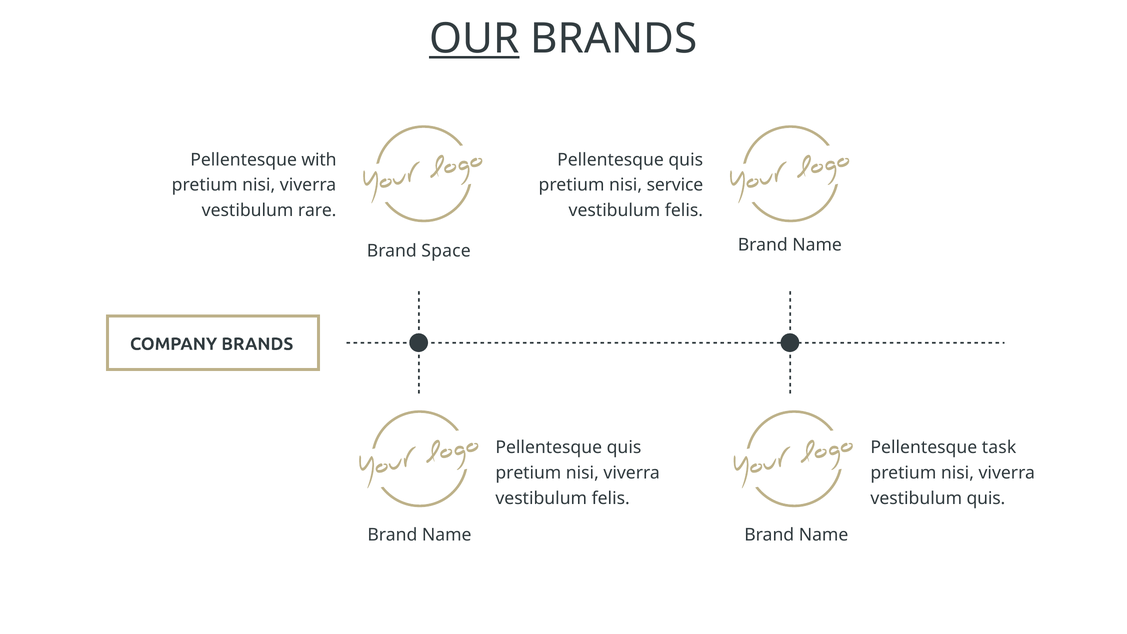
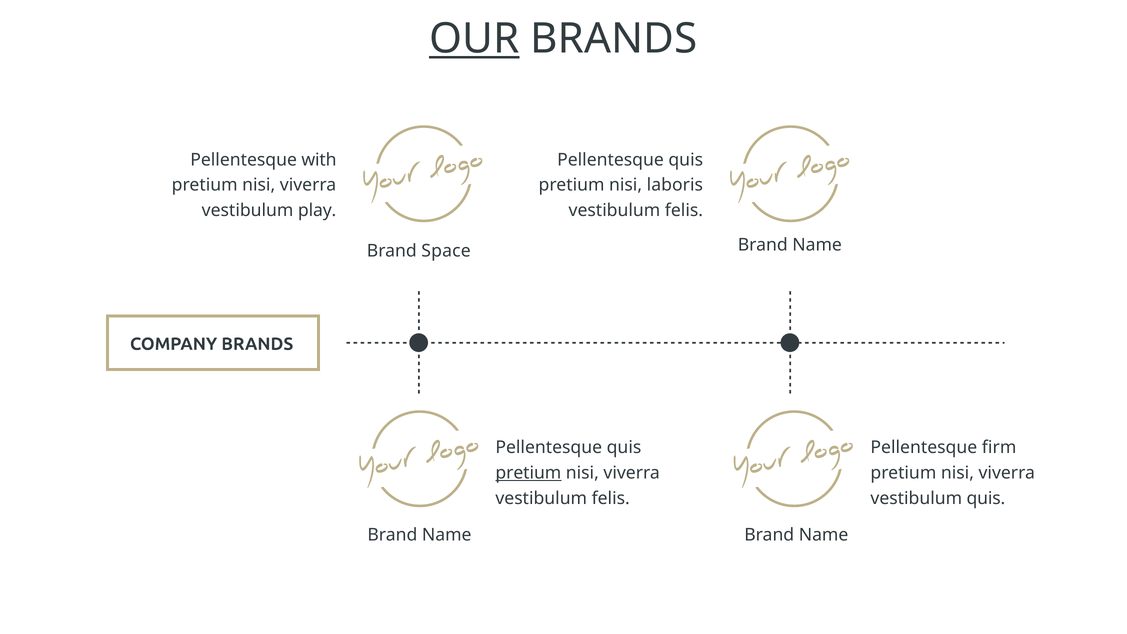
service: service -> laboris (675, 185)
rare: rare -> play (317, 211)
task: task -> firm (999, 447)
pretium underline: none -> present (528, 473)
